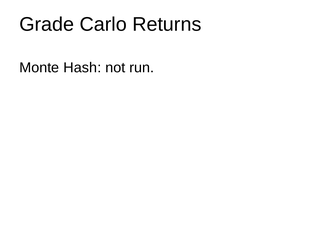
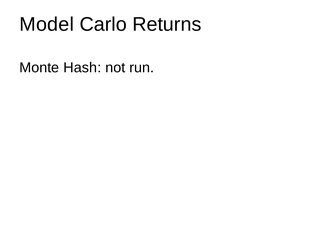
Grade: Grade -> Model (47, 25)
